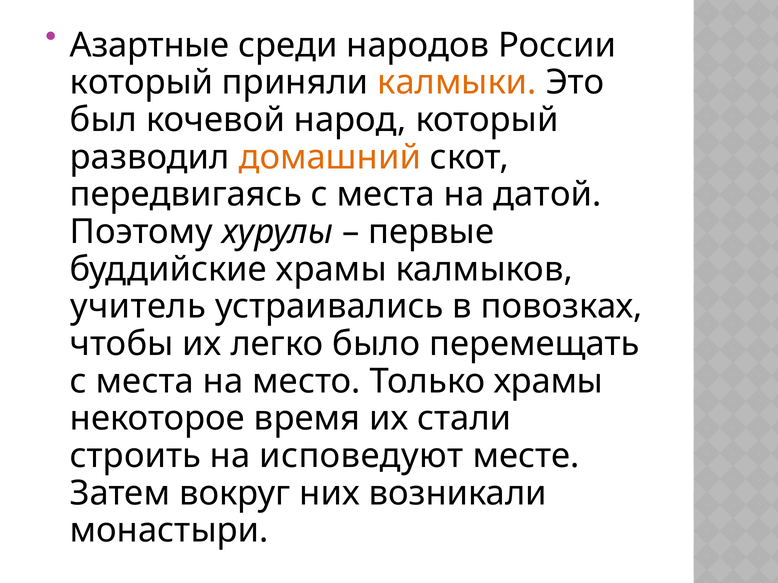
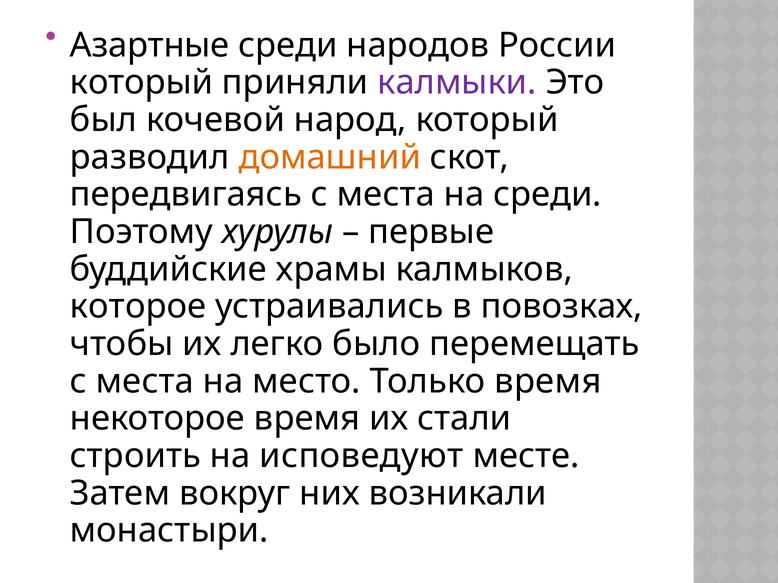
калмыки colour: orange -> purple (457, 83)
на датой: датой -> среди (548, 195)
учитель: учитель -> которое (138, 307)
Только храмы: храмы -> время (548, 382)
